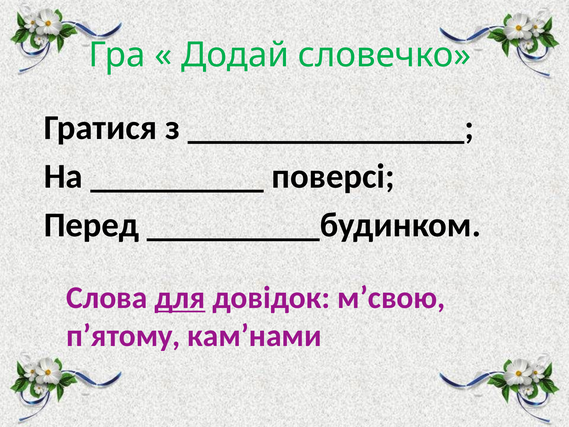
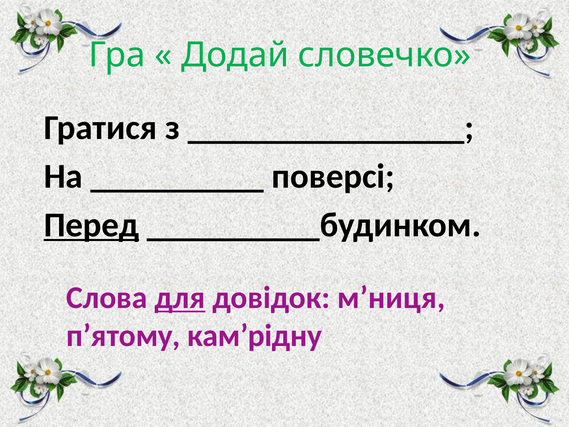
Перед underline: none -> present (91, 225)
м’свою: м’свою -> м’ниця (391, 298)
кам’нами: кам’нами -> кам’рідну (255, 336)
